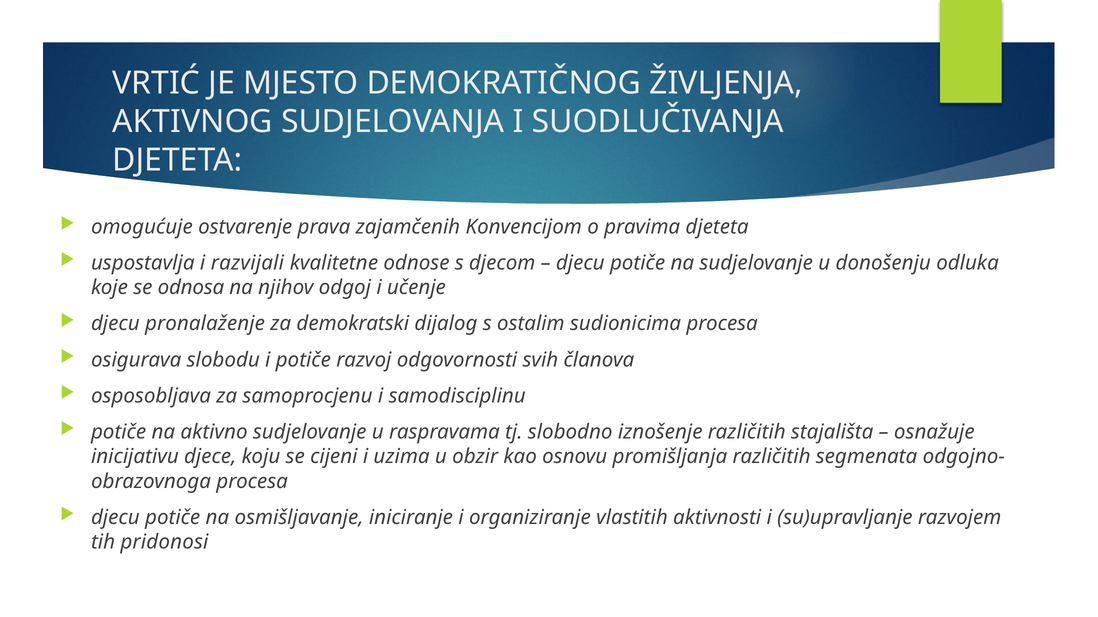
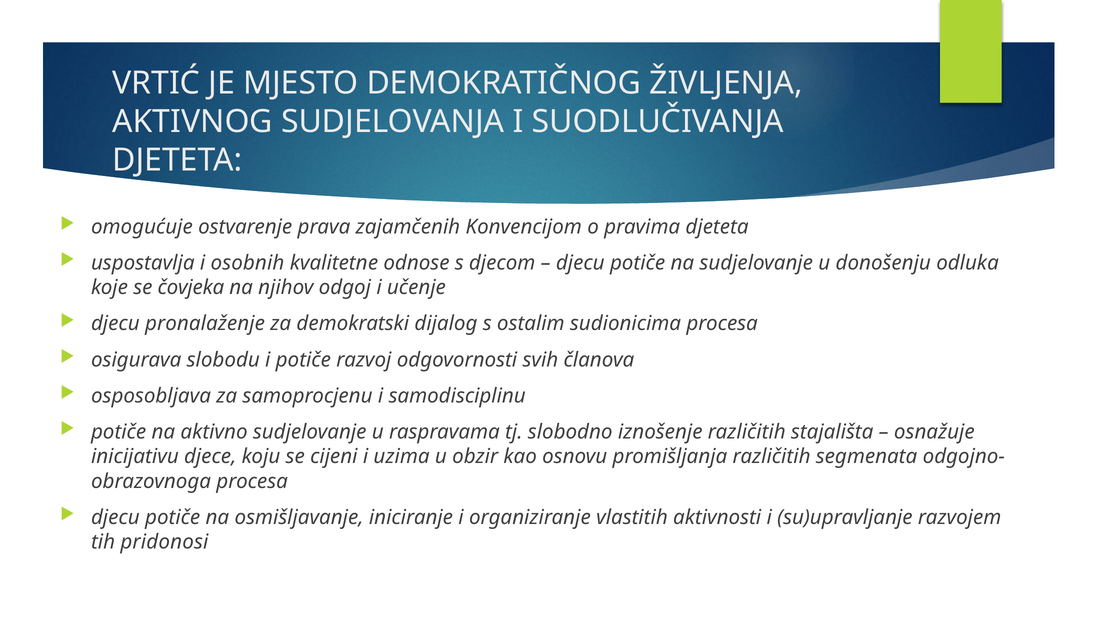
razvijali: razvijali -> osobnih (247, 263)
odnosa: odnosa -> čovjeka (191, 288)
